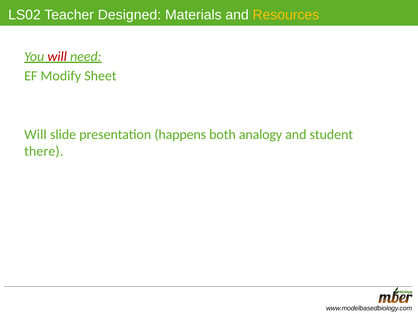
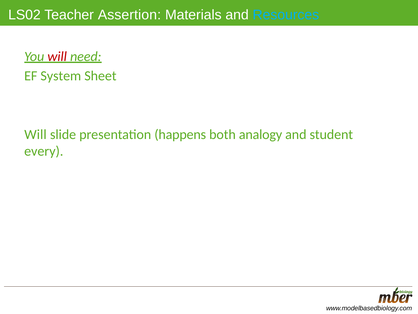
Designed: Designed -> Assertion (129, 15)
Resources colour: yellow -> light blue (286, 15)
Modify: Modify -> System (61, 76)
there: there -> every (44, 151)
